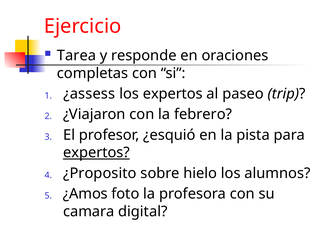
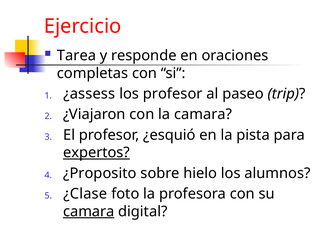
los expertos: expertos -> profesor (173, 94)
la febrero: febrero -> camara (203, 114)
¿Amos: ¿Amos -> ¿Clase (85, 193)
camara underline: none -> present (89, 211)
